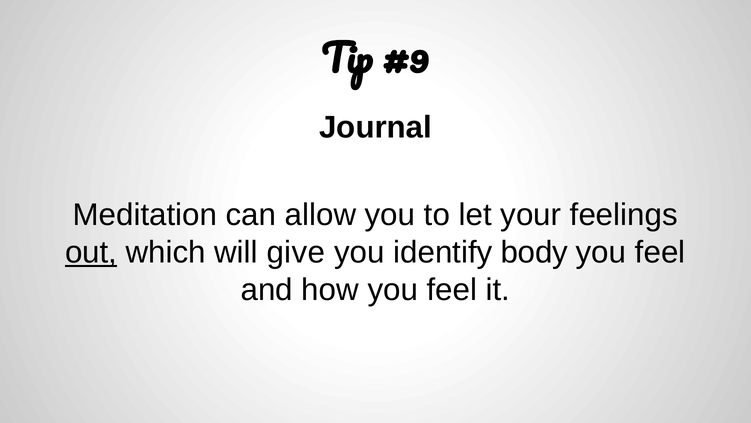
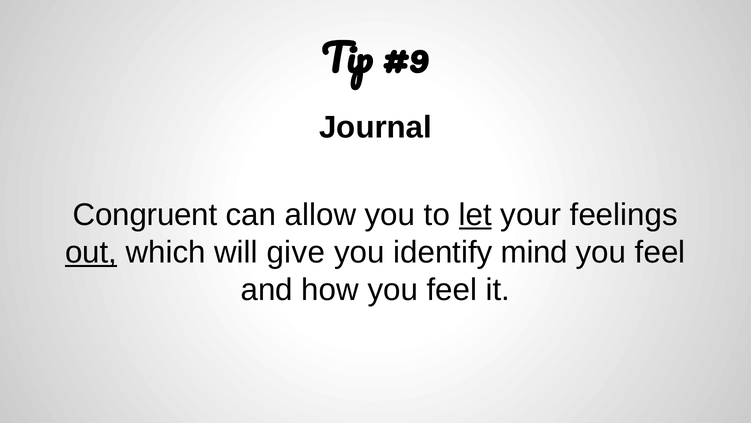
Meditation: Meditation -> Congruent (145, 215)
let underline: none -> present (475, 215)
body: body -> mind (534, 252)
